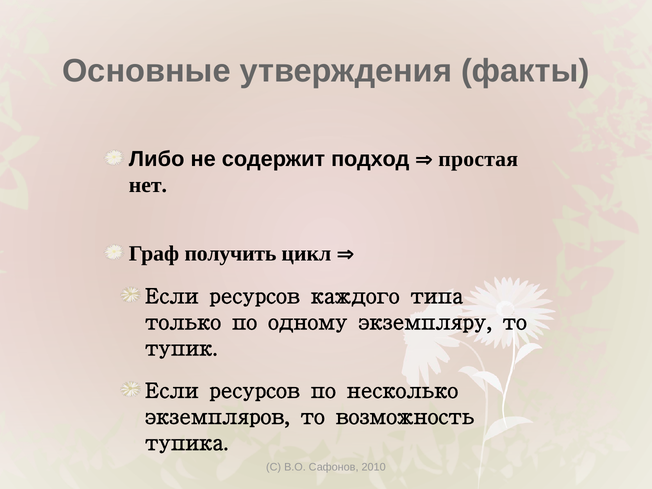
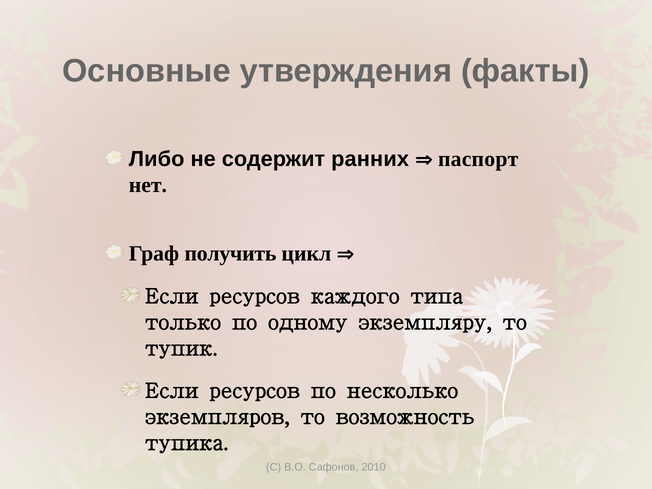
подход: подход -> ранних (370, 159)
простая: простая -> паспорт (478, 159)
